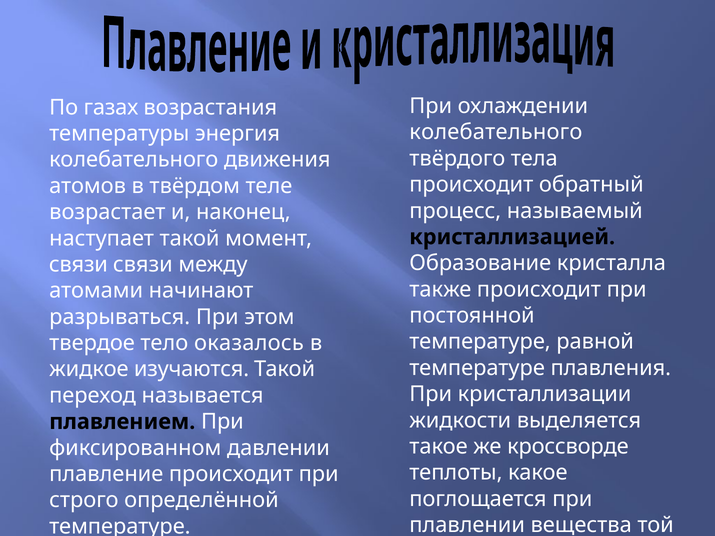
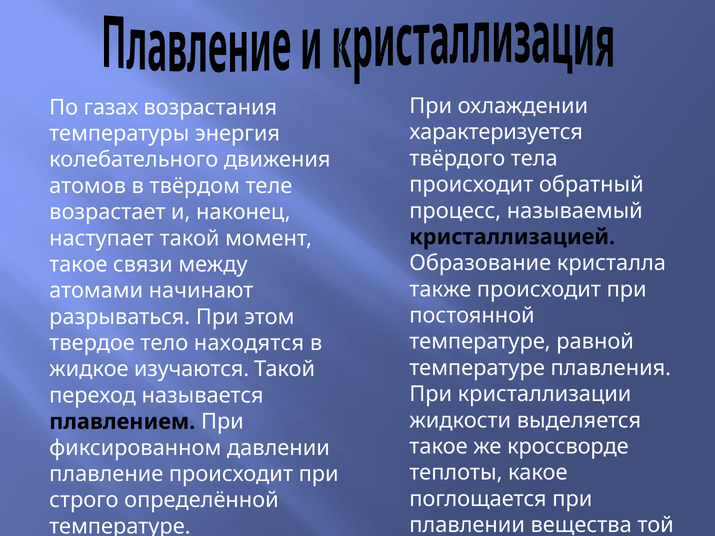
колебательного: колебательного -> характеризуется (496, 132)
связи: связи -> такое (78, 265)
оказалось: оказалось -> находятся (249, 343)
